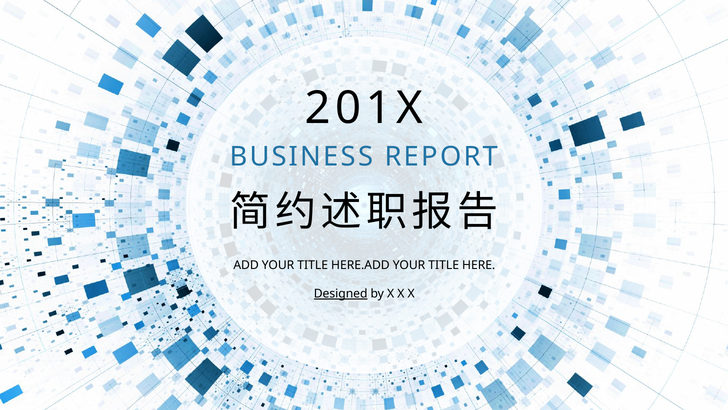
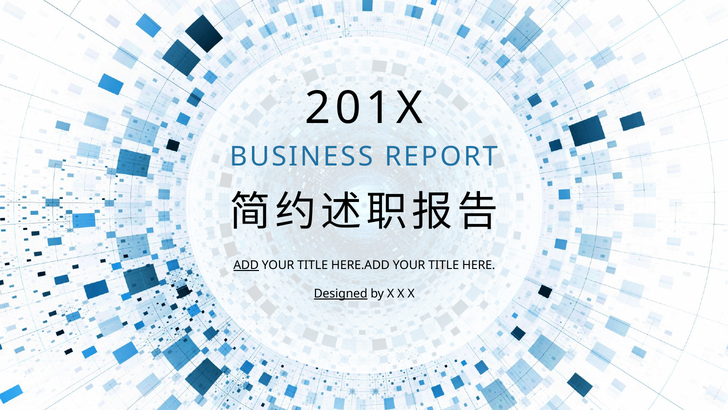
ADD underline: none -> present (246, 265)
